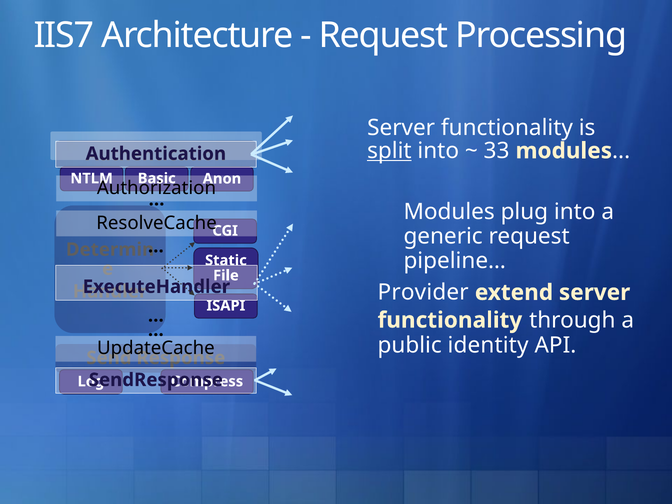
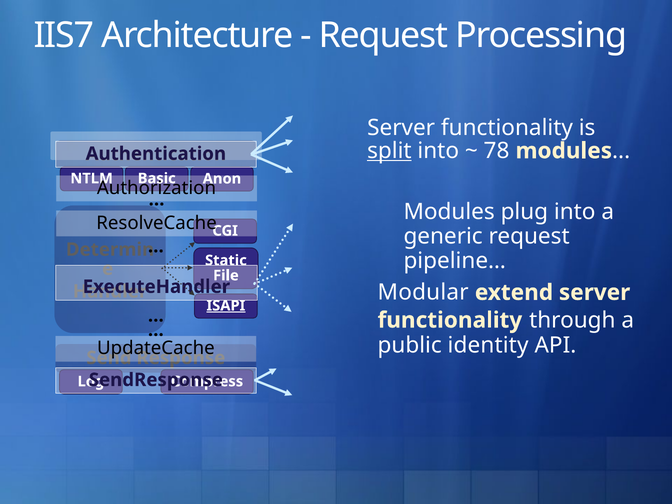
33: 33 -> 78 (497, 151)
Provider: Provider -> Modular (423, 292)
ISAPI underline: none -> present (226, 306)
